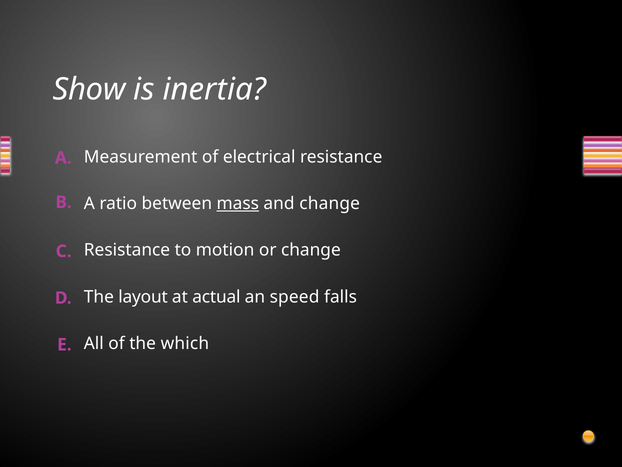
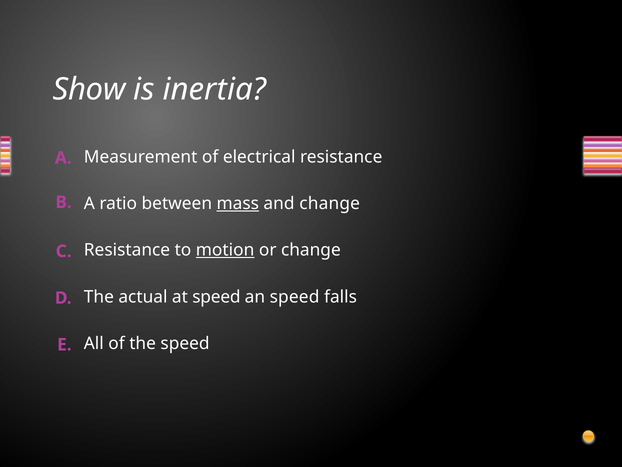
motion underline: none -> present (225, 250)
layout: layout -> actual (143, 297)
at actual: actual -> speed (216, 297)
the which: which -> speed (185, 343)
